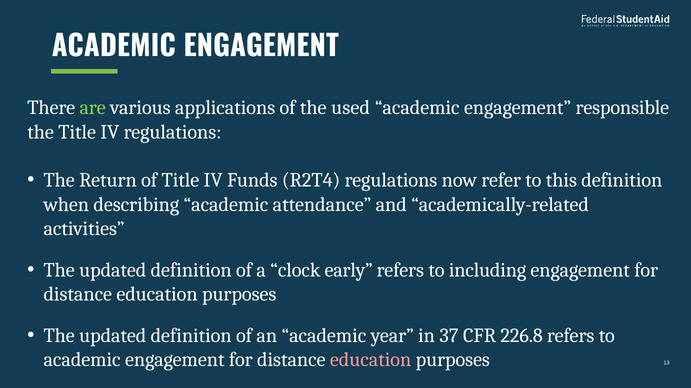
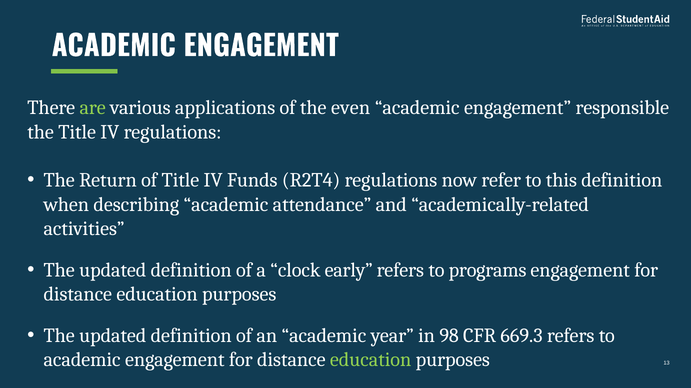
used: used -> even (351, 108)
including: including -> programs (488, 270)
37: 37 -> 98 (449, 336)
226.8: 226.8 -> 669.3 (522, 336)
education colour: pink -> light green (371, 360)
